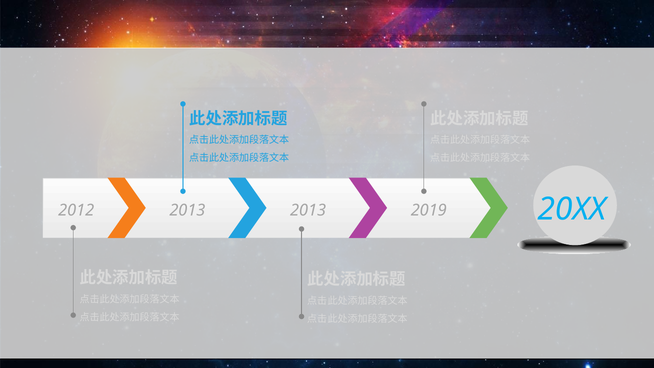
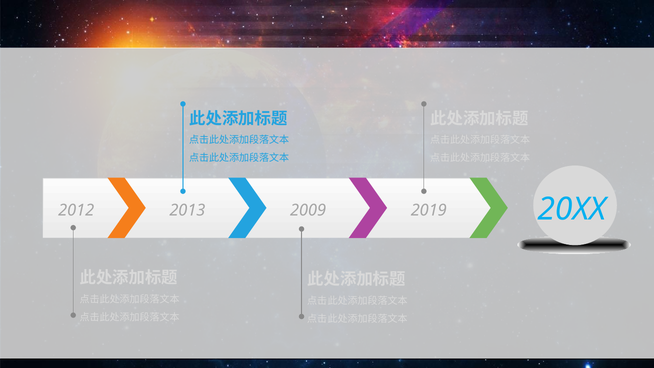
2013 2013: 2013 -> 2009 (308, 210)
